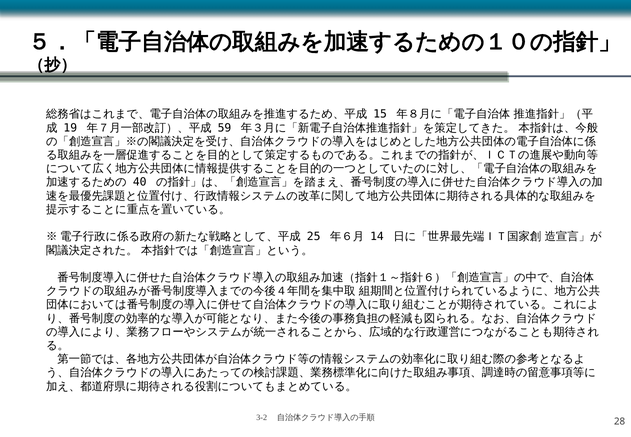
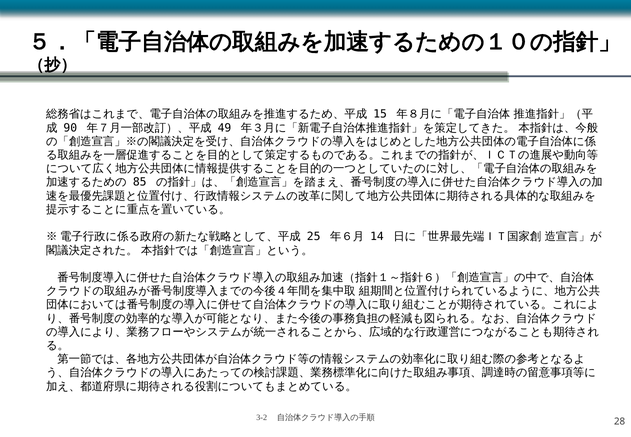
19: 19 -> 90 (70, 128)
59: 59 -> 49 (224, 128)
40: 40 -> 85 (140, 182)
